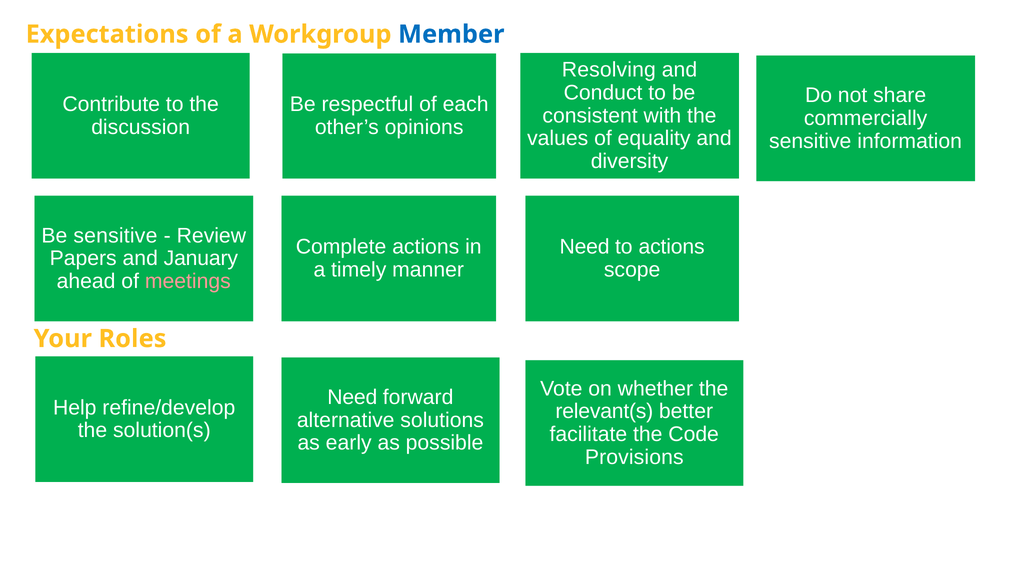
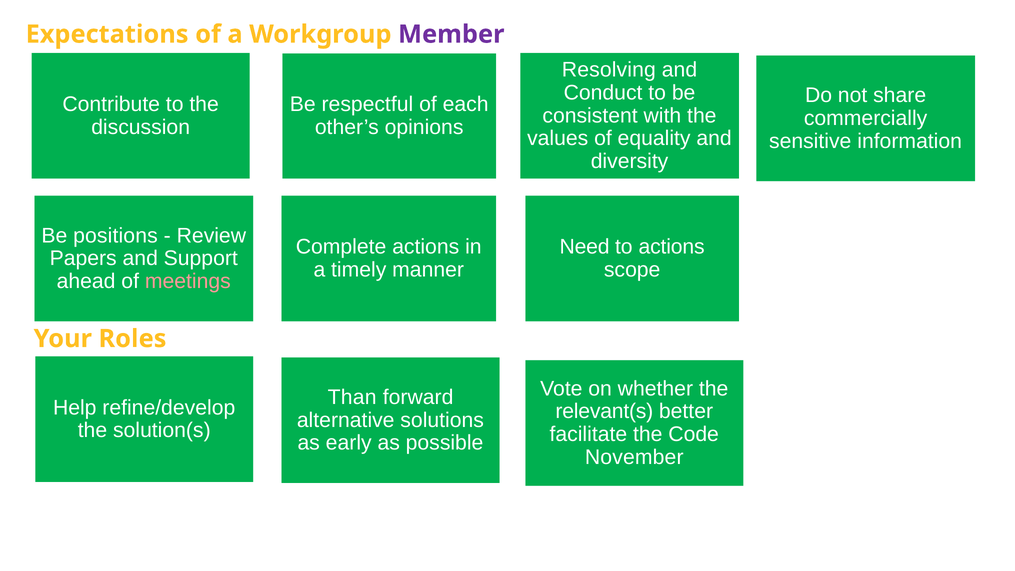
Member colour: blue -> purple (451, 34)
Be sensitive: sensitive -> positions (115, 236)
January: January -> Support (201, 258)
Need: Need -> Than (352, 397)
Provisions: Provisions -> November (634, 457)
